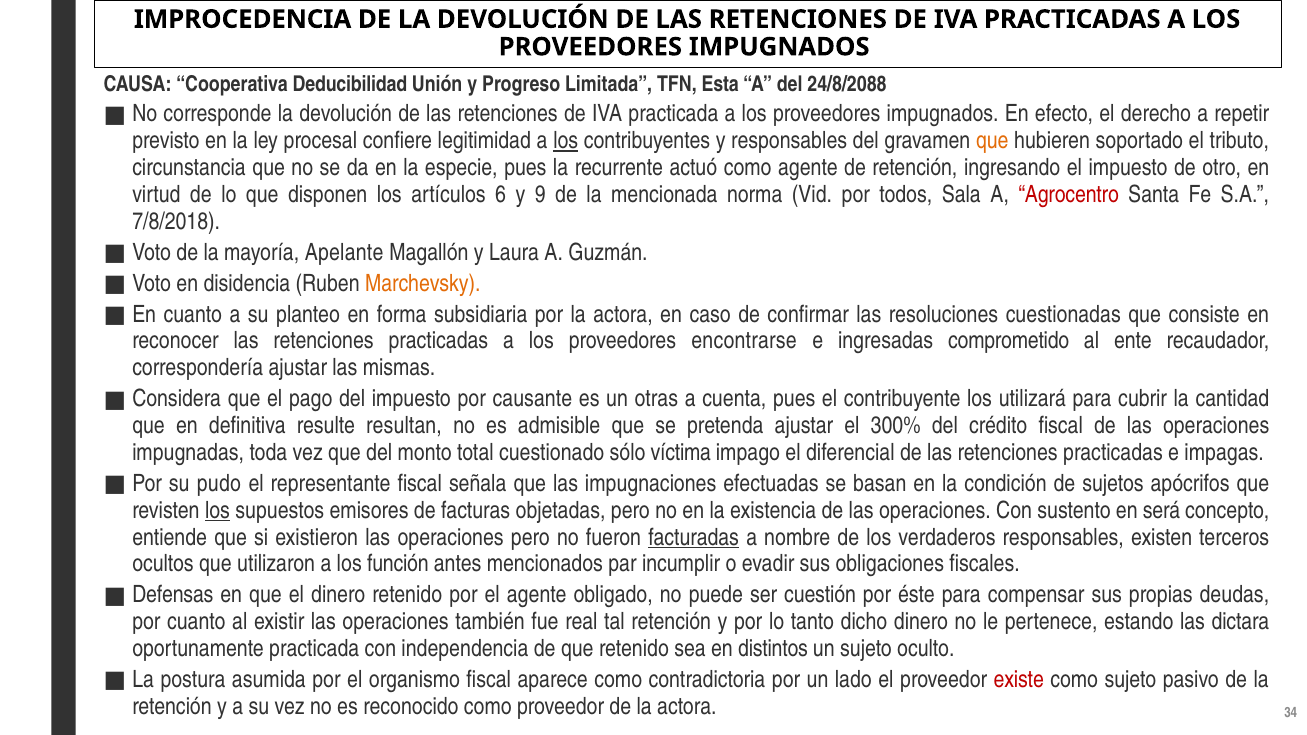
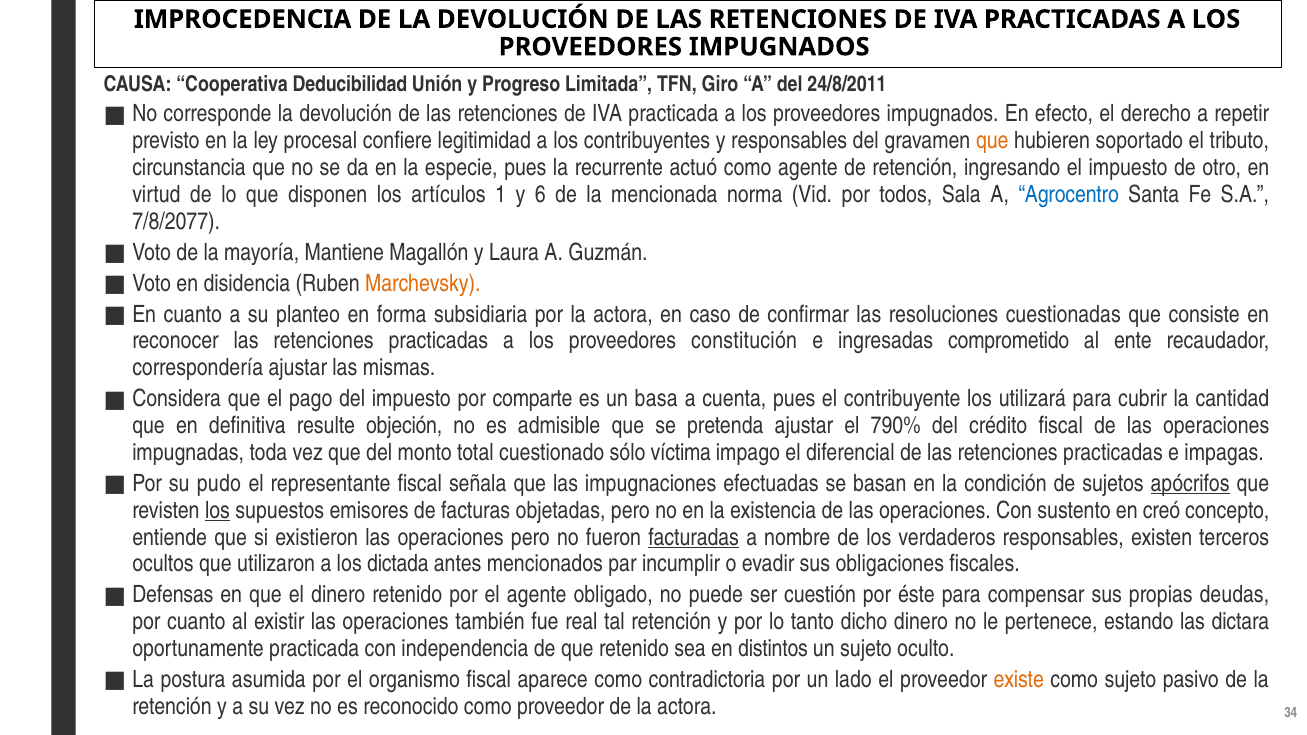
Esta: Esta -> Giro (720, 84)
24/8/2088: 24/8/2088 -> 24/8/2011 (847, 84)
los underline: present -> none (566, 141)
6: 6 -> 1 (501, 195)
9: 9 -> 6 (540, 195)
Agrocentro colour: red -> blue (1069, 195)
7/8/2018: 7/8/2018 -> 7/8/2077 (176, 221)
Apelante: Apelante -> Mantiene (344, 252)
encontrarse: encontrarse -> constitución (744, 341)
causante: causante -> comparte (533, 399)
otras: otras -> basa (656, 399)
resultan: resultan -> objeción (404, 426)
300%: 300% -> 790% (896, 426)
apócrifos underline: none -> present (1190, 484)
será: será -> creó (1162, 510)
función: función -> dictada (398, 564)
existe colour: red -> orange (1019, 680)
